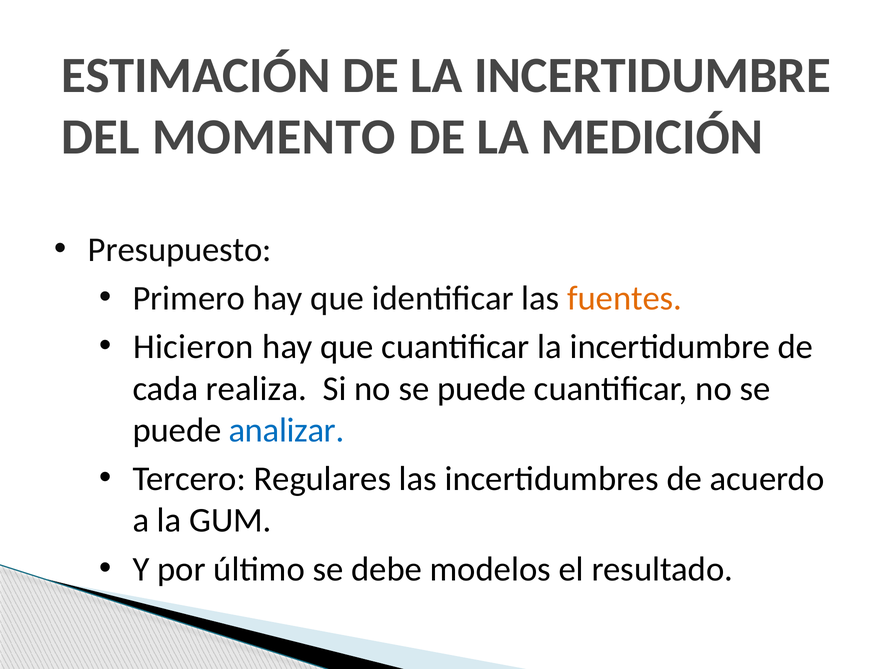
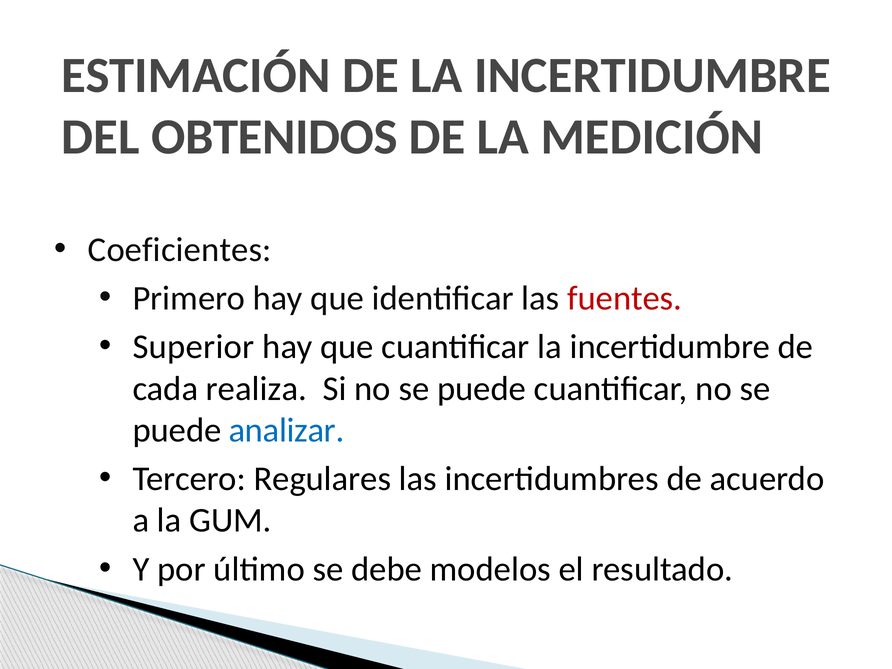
MOMENTO: MOMENTO -> OBTENIDOS (274, 137)
Presupuesto: Presupuesto -> Coeficientes (180, 250)
fuentes colour: orange -> red (625, 298)
Hicieron: Hicieron -> Superior (193, 347)
